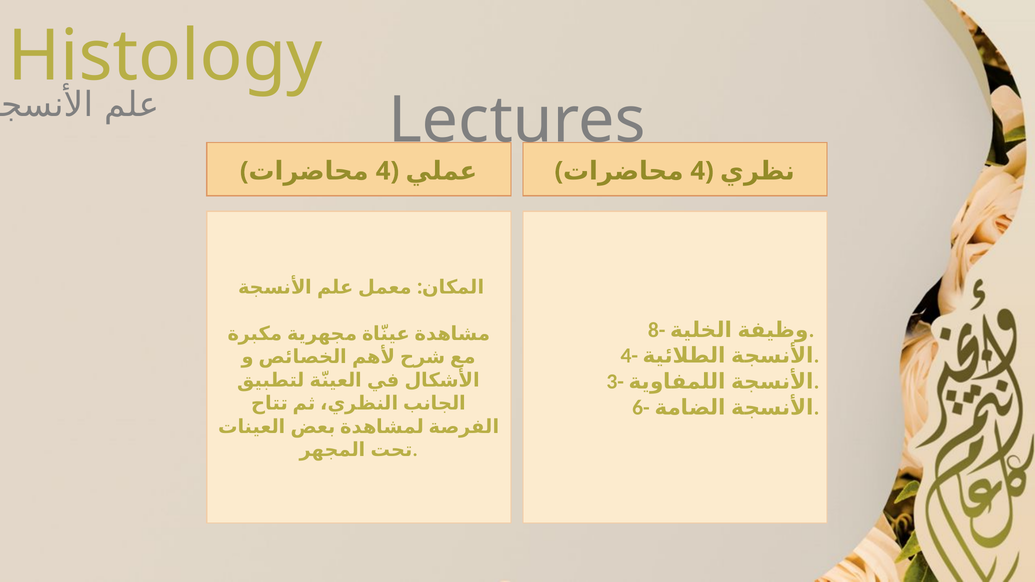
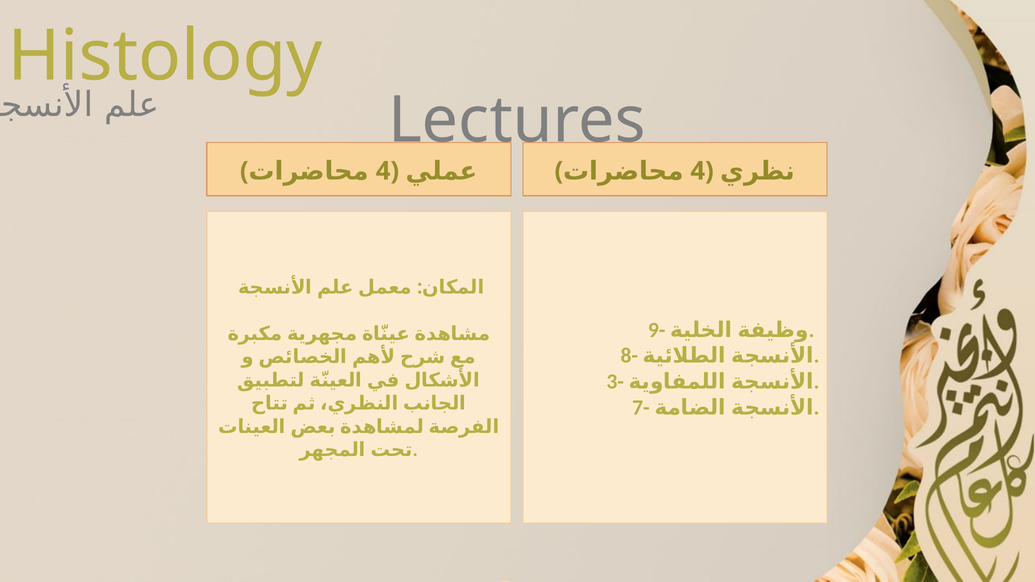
8-: 8- -> 9- (657, 330)
4-: 4- -> 8- (629, 356)
6-: 6- -> 7- (641, 408)
